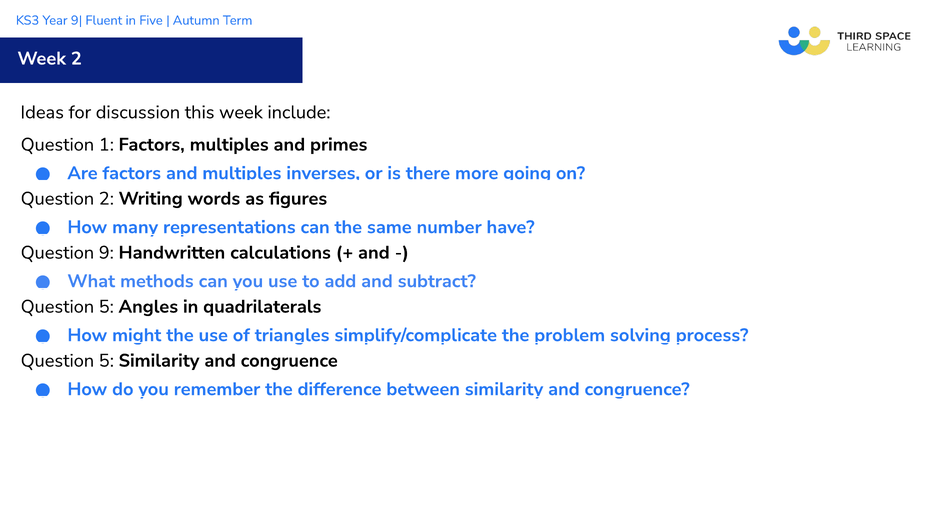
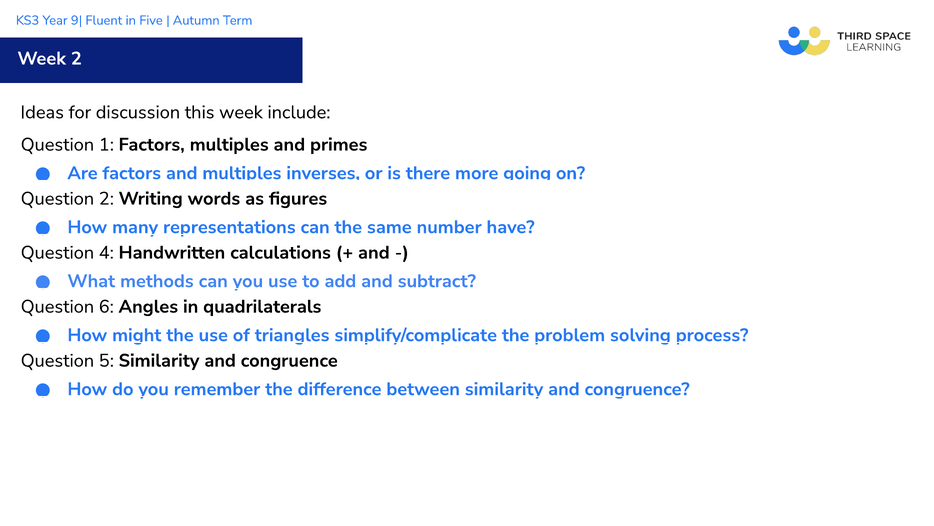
9: 9 -> 4 (106, 252)
5: 5 -> 6 (106, 306)
